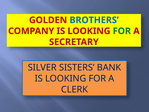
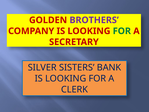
BROTHERS colour: blue -> purple (94, 20)
